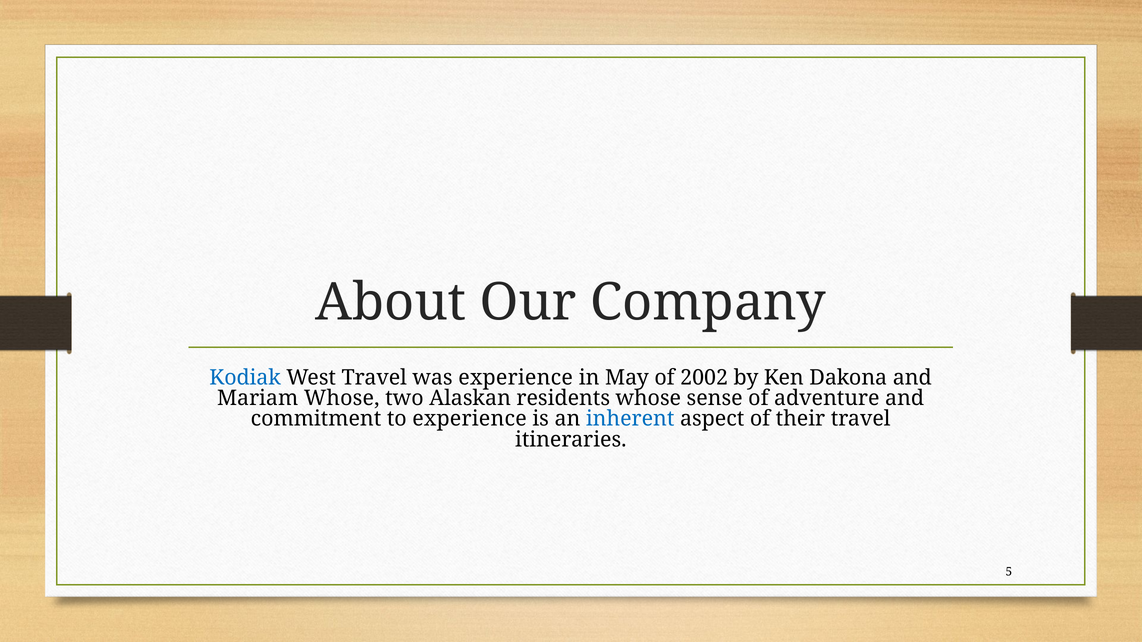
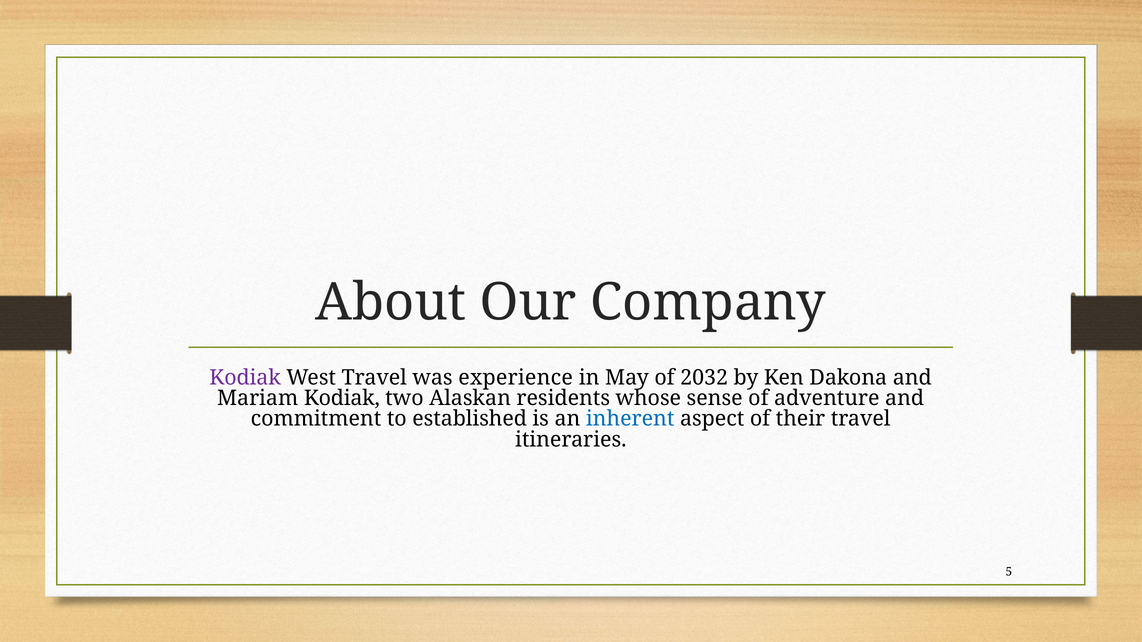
Kodiak colour: blue -> purple (245, 378)
2002: 2002 -> 2032 (704, 378)
Mariam Whose: Whose -> Kodiak (342, 399)
to experience: experience -> established (470, 419)
